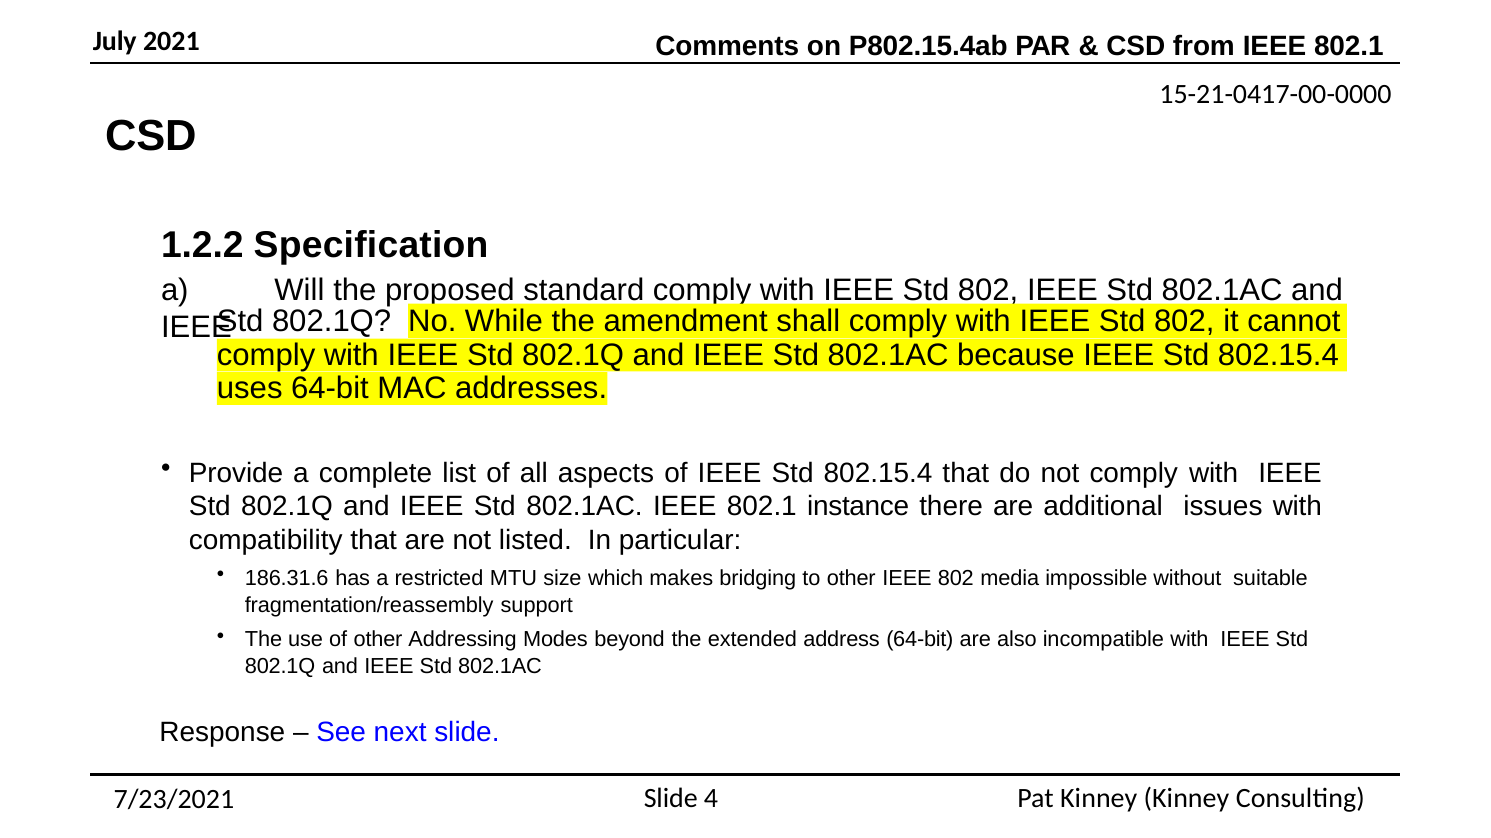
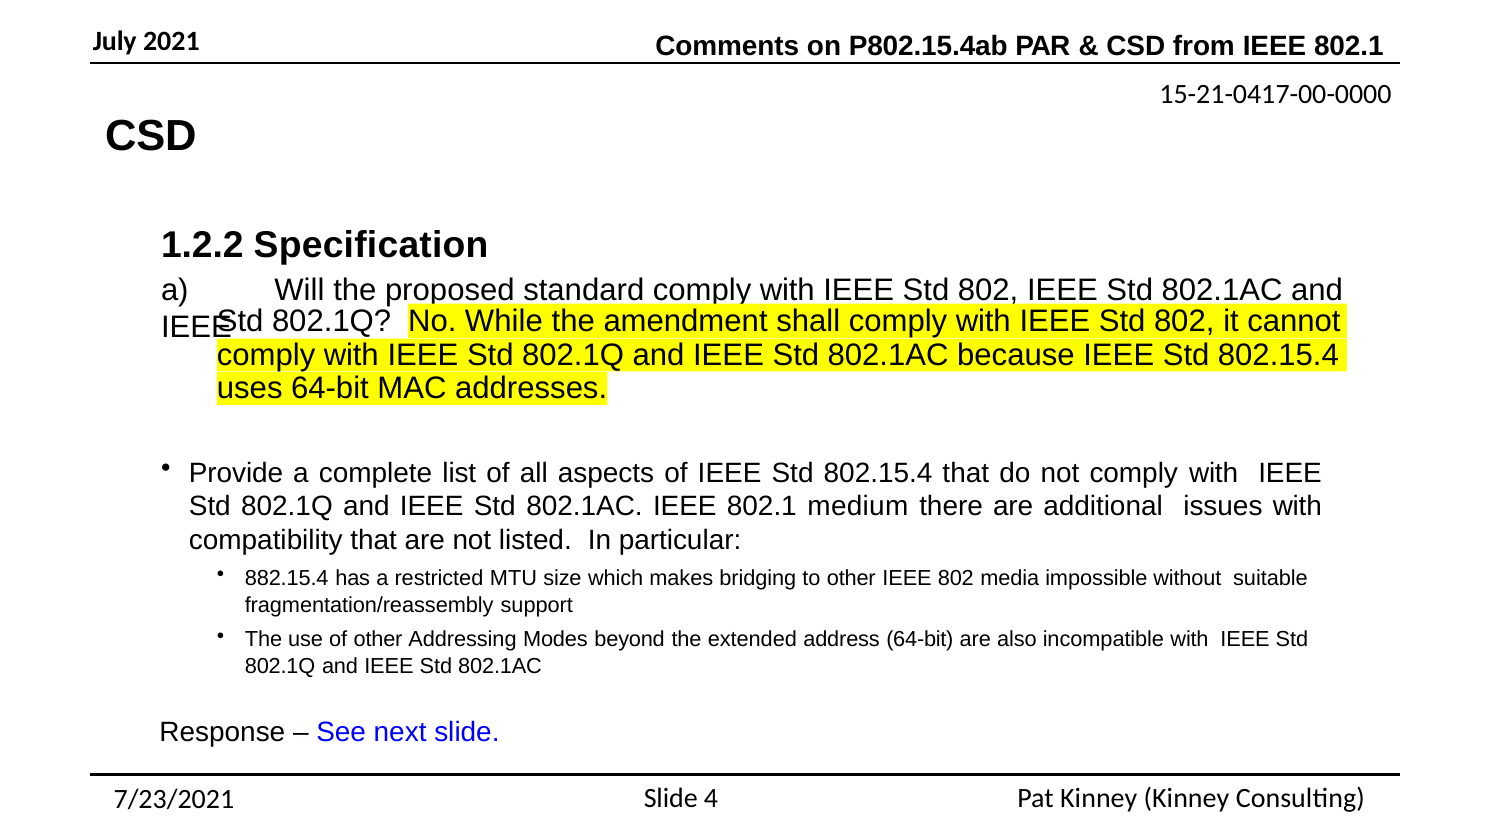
instance: instance -> medium (858, 507)
186.31.6: 186.31.6 -> 882.15.4 (287, 579)
